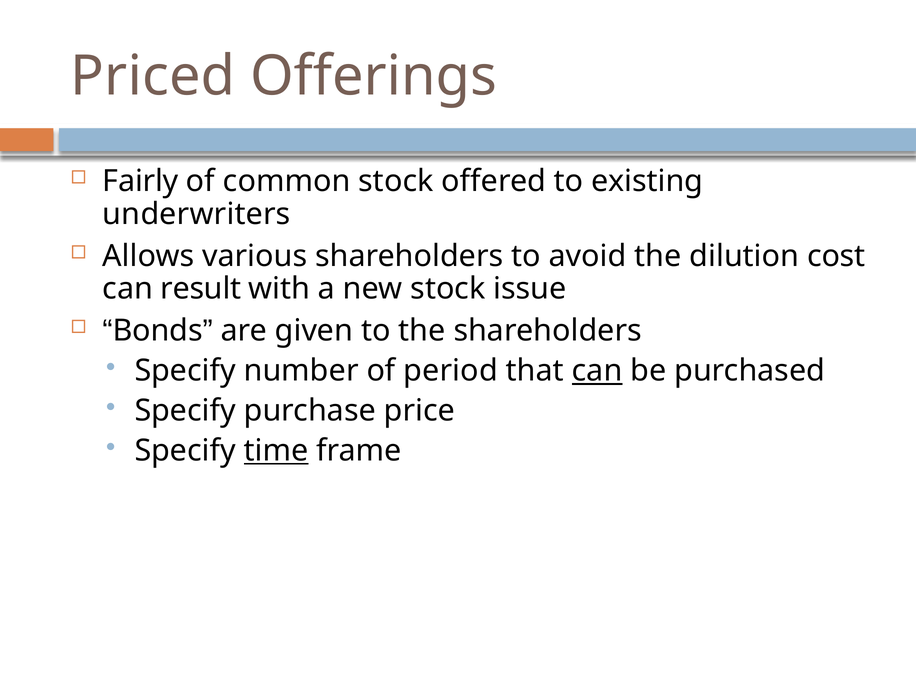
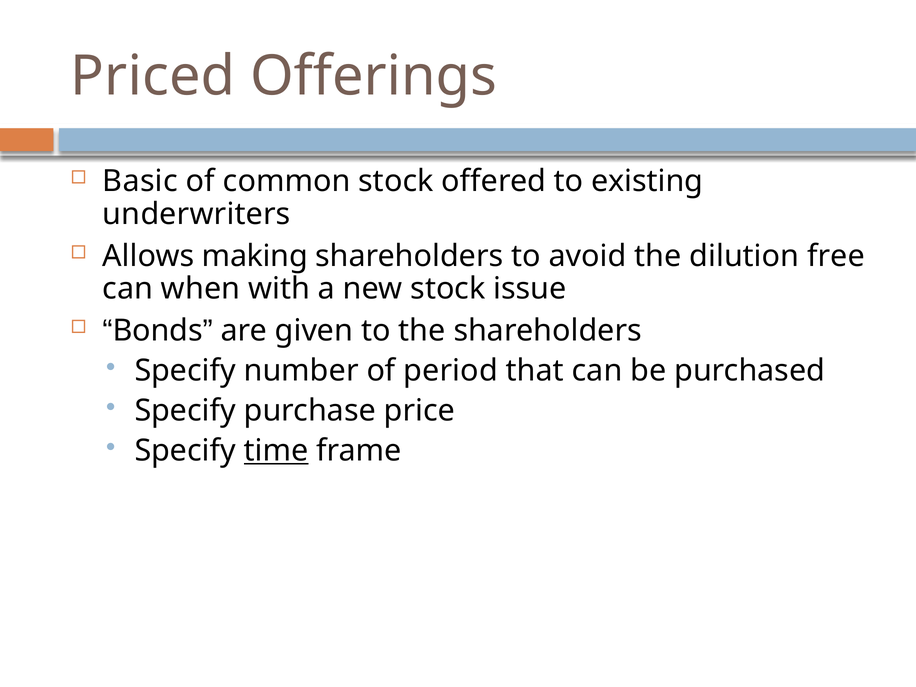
Fairly: Fairly -> Basic (140, 181)
various: various -> making (255, 256)
cost: cost -> free (836, 256)
result: result -> when (201, 289)
can underline: present -> none (597, 371)
